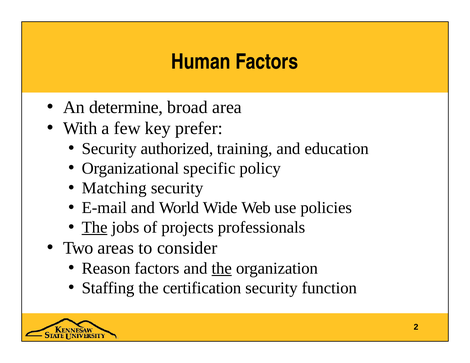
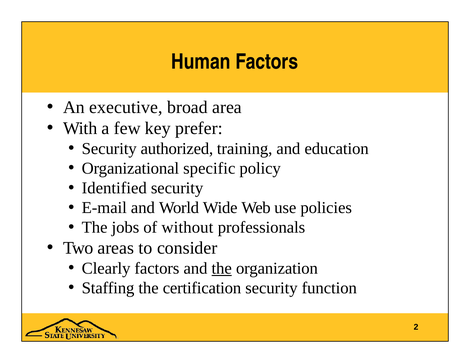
determine: determine -> executive (126, 107)
Matching: Matching -> Identified (114, 188)
The underline: present -> none (95, 228)
projects: projects -> without (187, 228)
Reason: Reason -> Clearly (106, 268)
